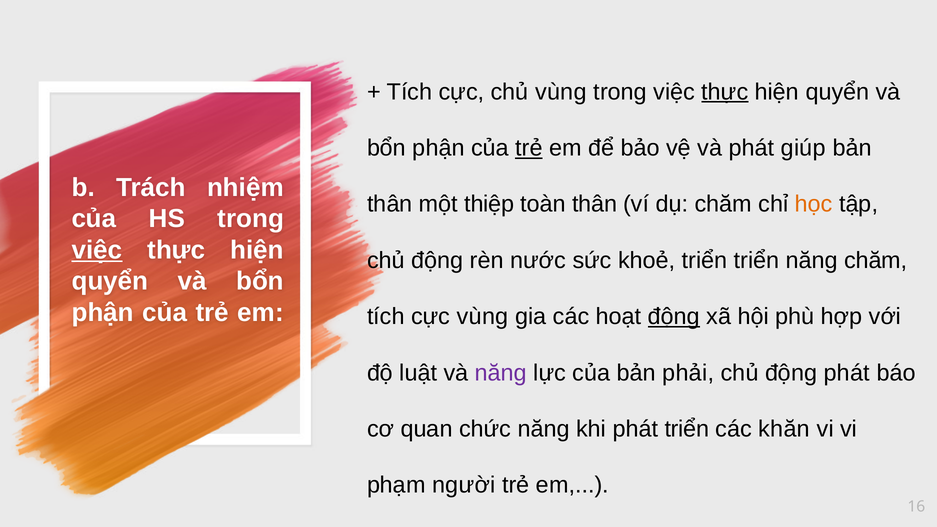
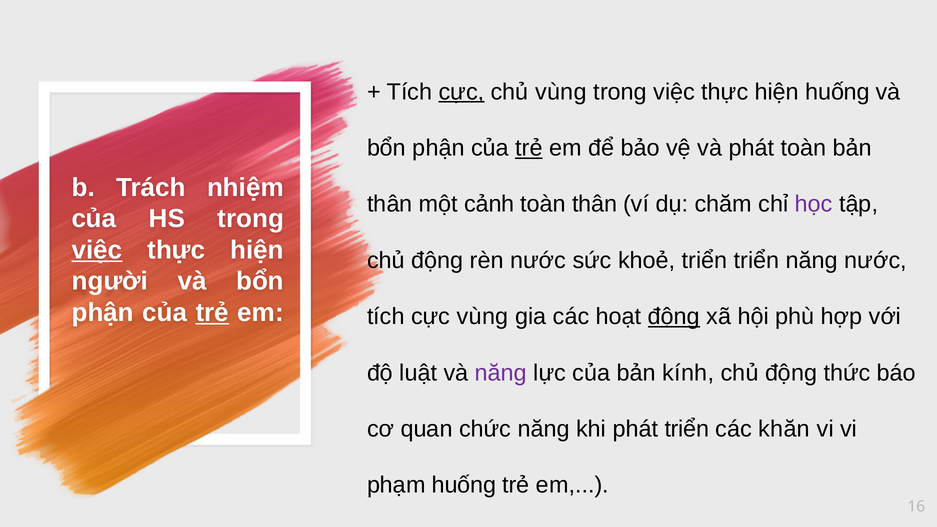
cực underline: none -> present (461, 92)
thực underline: present -> none (725, 92)
quyển: quyển -> huống (838, 92)
phát giúp: giúp -> toàn (803, 148)
thiệp: thiệp -> cảnh (489, 204)
học colour: orange -> purple (814, 204)
năng chăm: chăm -> nước (876, 260)
quyển: quyển -> người (110, 281)
trẻ underline: none -> present (212, 313)
phải: phải -> kính (688, 373)
động phát: phát -> thức (847, 373)
phạm người: người -> huống (464, 485)
